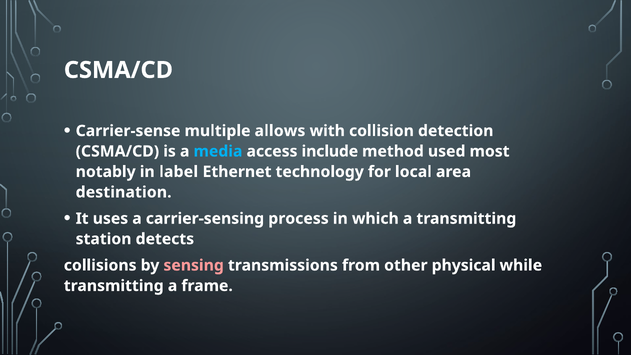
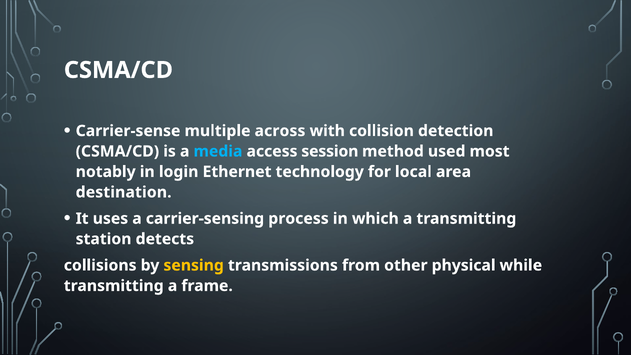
allows: allows -> across (280, 131)
include: include -> session (330, 151)
label: label -> login (179, 172)
sensing colour: pink -> yellow (194, 265)
